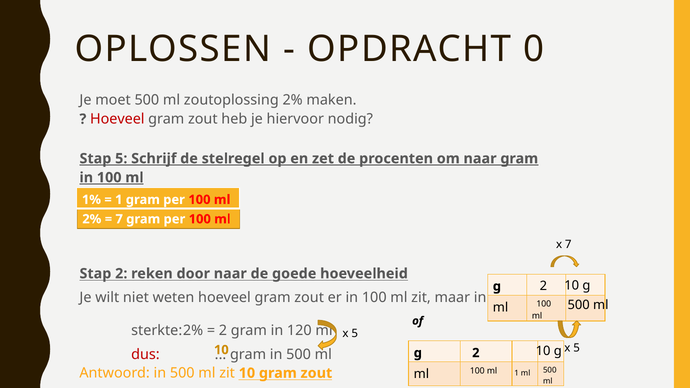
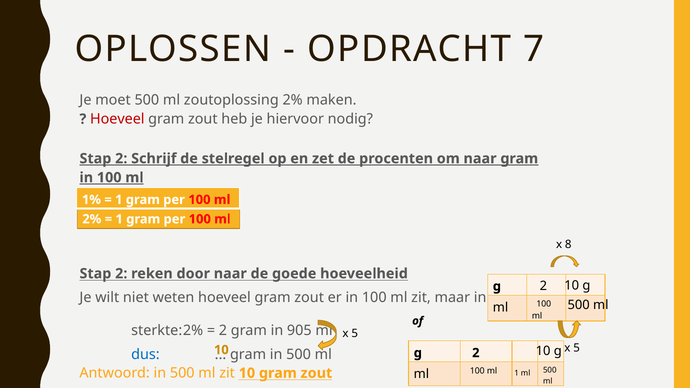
0: 0 -> 7 (534, 49)
5: 5 -> 2 (121, 159)
7: 7 -> 1 (119, 219)
x 7: 7 -> 8 (568, 245)
120: 120 -> 905 (299, 331)
dus colour: red -> blue (145, 355)
